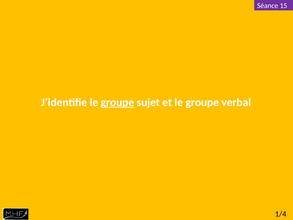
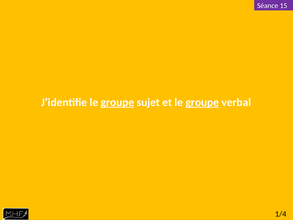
groupe underline: none -> present (202, 102)
